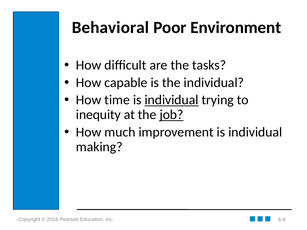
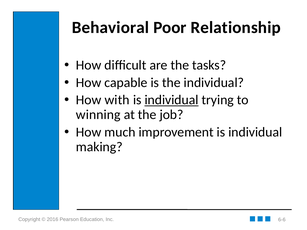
Environment: Environment -> Relationship (236, 28)
time: time -> with (117, 100)
inequity: inequity -> winning (98, 115)
job underline: present -> none (171, 115)
